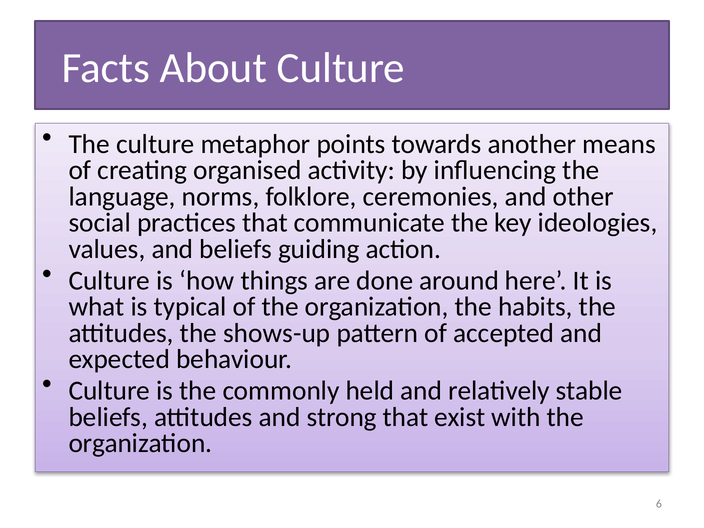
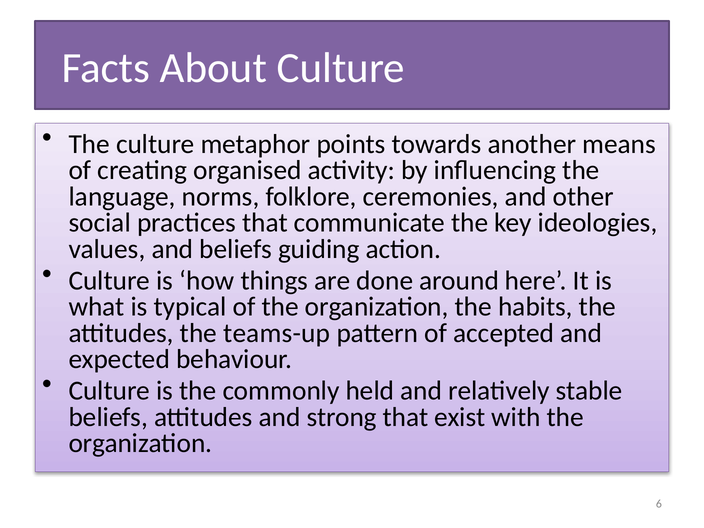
shows-up: shows-up -> teams-up (277, 333)
